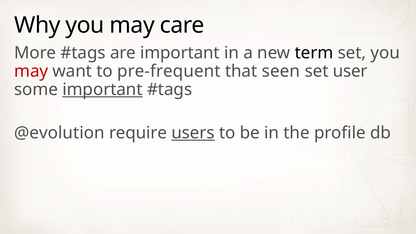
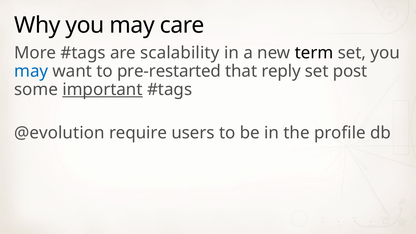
are important: important -> scalability (180, 53)
may colour: red -> blue (31, 71)
pre-frequent: pre-frequent -> pre-restarted (169, 71)
seen: seen -> reply (281, 71)
user: user -> post (350, 71)
users underline: present -> none (193, 133)
